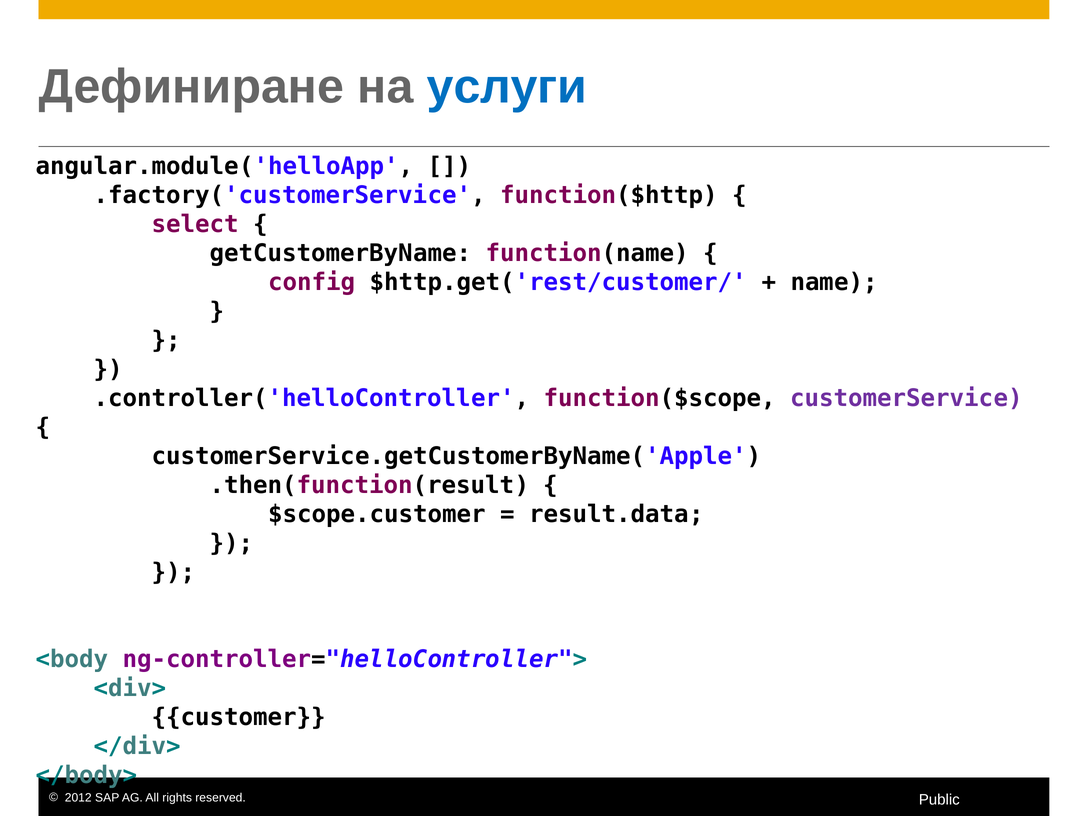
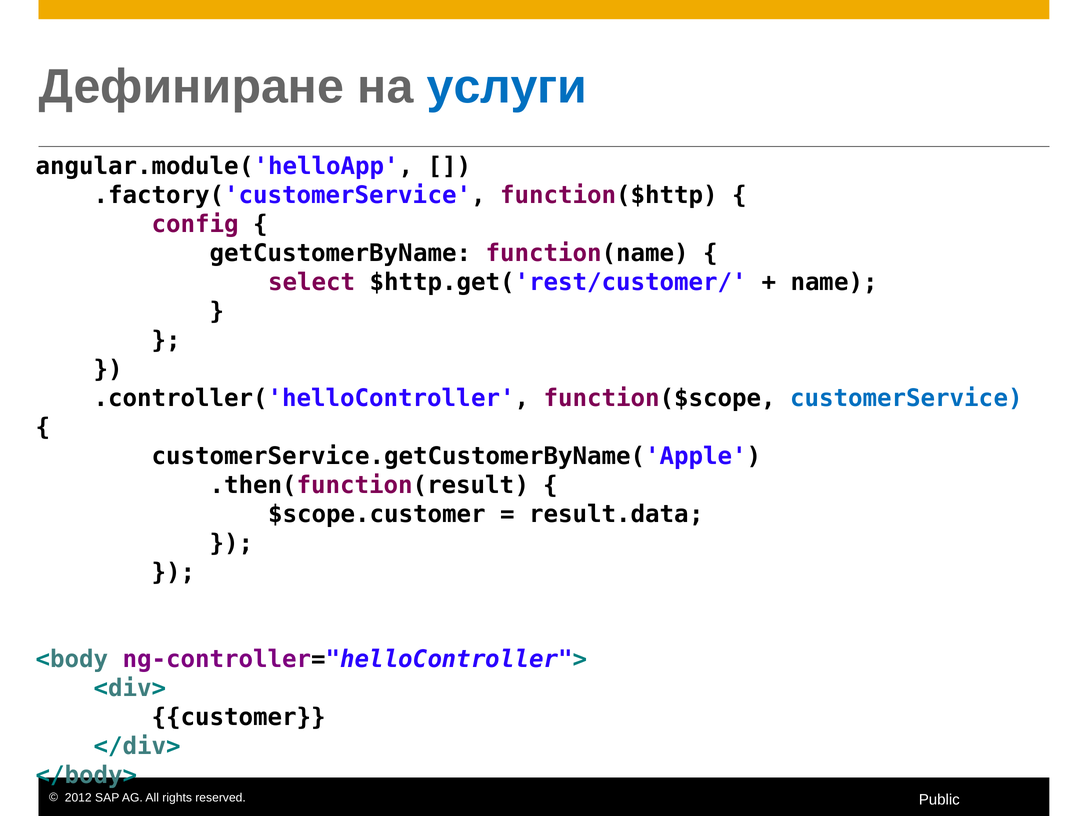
select: select -> config (195, 224)
config: config -> select (312, 282)
customerService colour: purple -> blue (906, 398)
